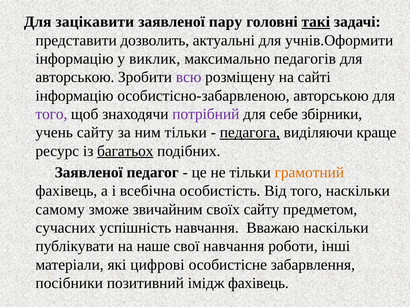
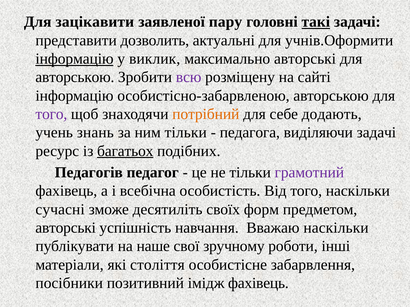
інформацію underline: none -> present (74, 59)
максимально педагогів: педагогів -> авторські (305, 59)
потрібний colour: purple -> orange (206, 114)
збірники: збірники -> додають (332, 114)
учень сайту: сайту -> знань (95, 133)
педагога underline: present -> none (250, 133)
виділяючи краще: краще -> задачі (376, 133)
Заявленої: Заявленої -> Педагогів (89, 173)
грамотний colour: orange -> purple (309, 173)
самому: самому -> сучасні (60, 210)
звичайним: звичайним -> десятиліть (168, 210)
своїх сайту: сайту -> форм (261, 210)
сучасних: сучасних -> авторські (66, 228)
свої навчання: навчання -> зручному (234, 247)
цифрові: цифрові -> століття (157, 265)
